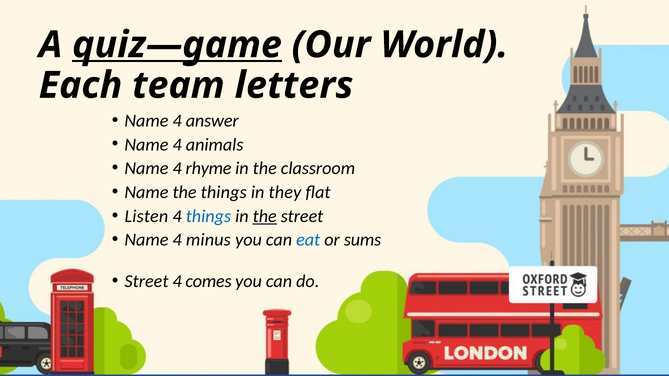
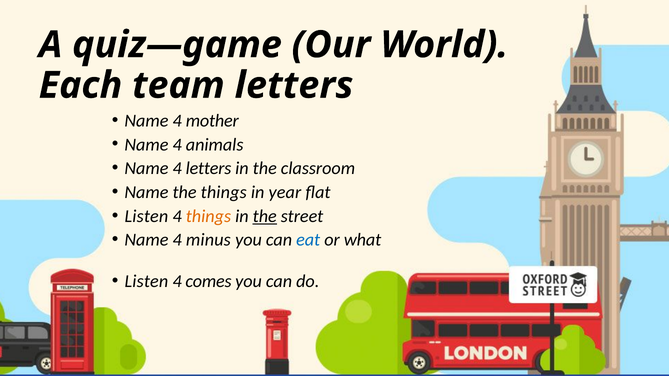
quiz—game underline: present -> none (177, 45)
answer: answer -> mother (212, 121)
4 rhyme: rhyme -> letters (209, 169)
they: they -> year (285, 192)
things colour: blue -> orange (208, 216)
sums: sums -> what (363, 240)
Street: Street -> Listen (146, 282)
